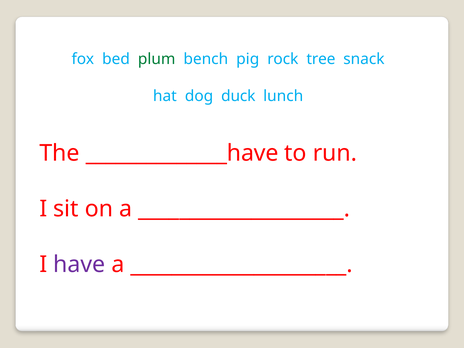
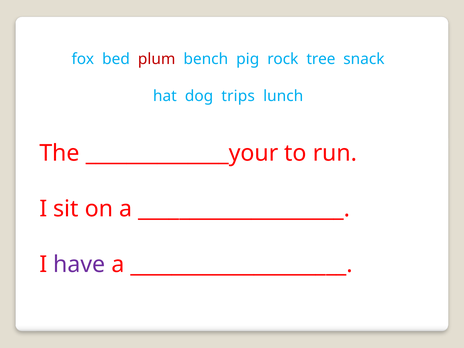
plum colour: green -> red (157, 59)
duck: duck -> trips (238, 96)
______________have: ______________have -> ______________your (182, 153)
